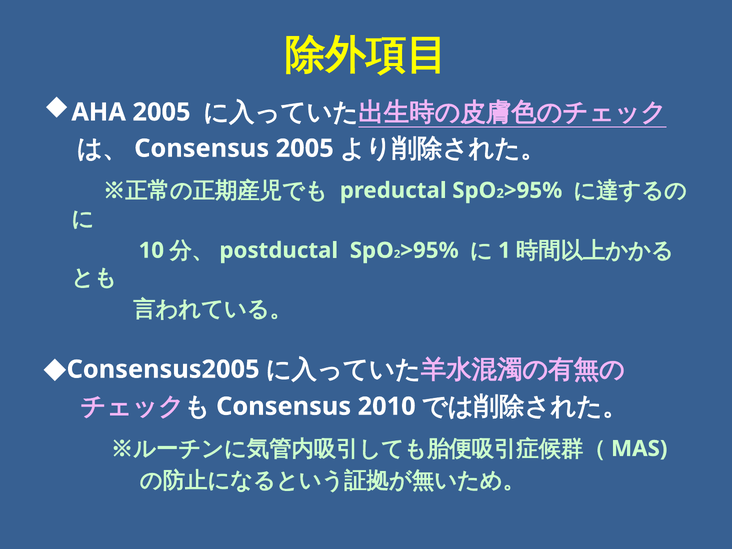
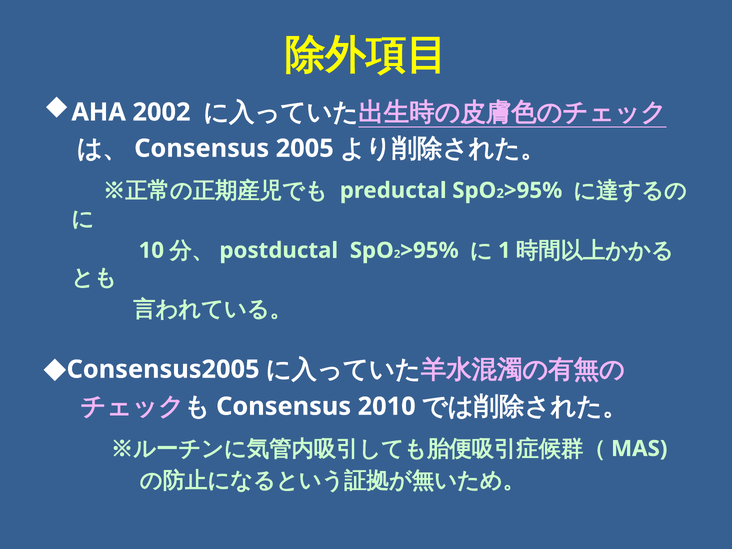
AHA 2005: 2005 -> 2002 (162, 112)
